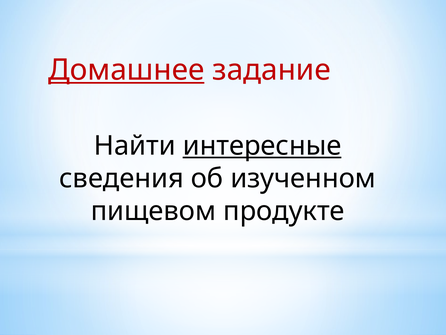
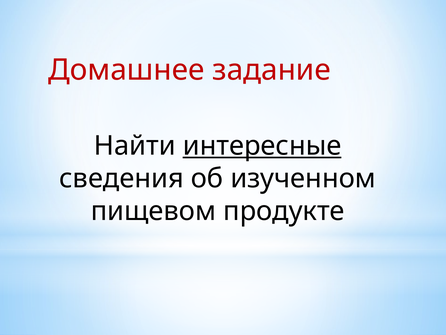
Домашнее underline: present -> none (126, 70)
